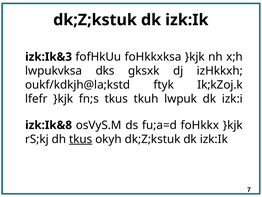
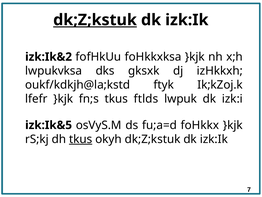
dk;Z;kstuk underline: none -> present (95, 20)
izk:Ik&3: izk:Ik&3 -> izk:Ik&2 (49, 57)
tkuh: tkuh -> ftlds (146, 99)
izk:Ik&8: izk:Ik&8 -> izk:Ik&5 (49, 125)
